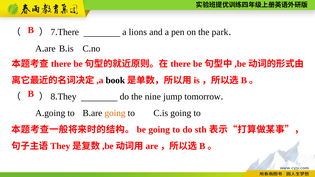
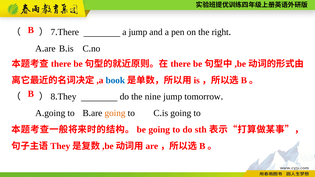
a lions: lions -> jump (138, 32)
park: park -> right (220, 32)
book colour: black -> blue (115, 80)
